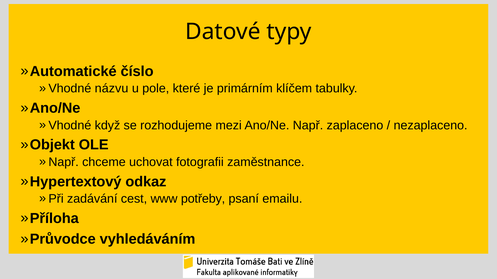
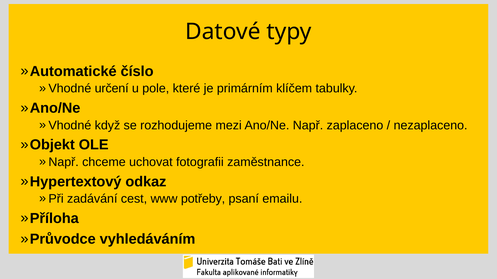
názvu: názvu -> určení (112, 89)
